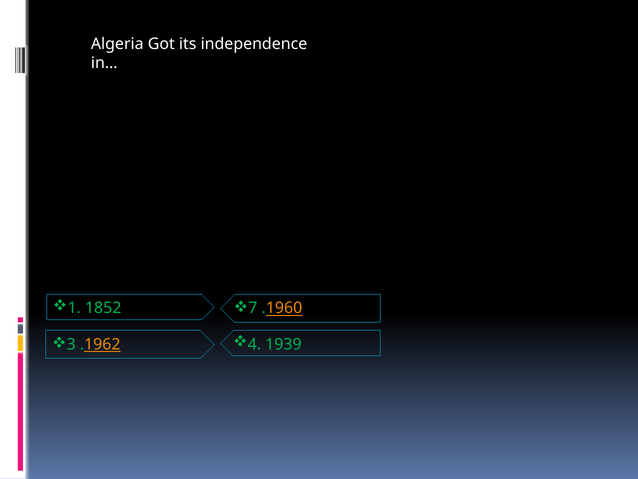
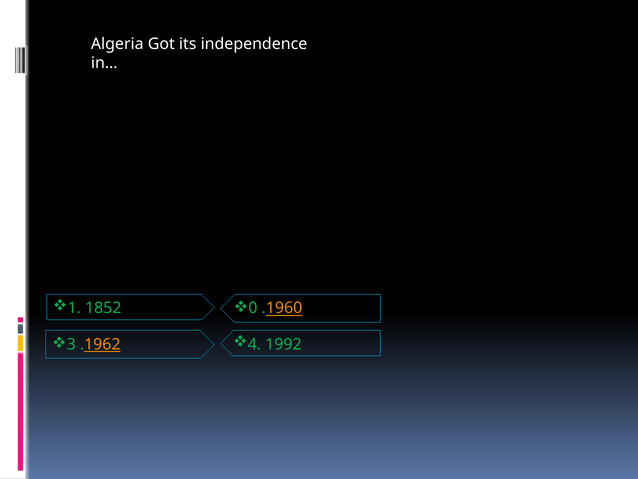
7: 7 -> 0 (253, 308)
1939: 1939 -> 1992 (283, 344)
